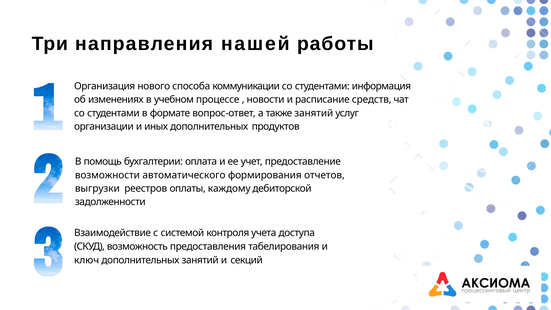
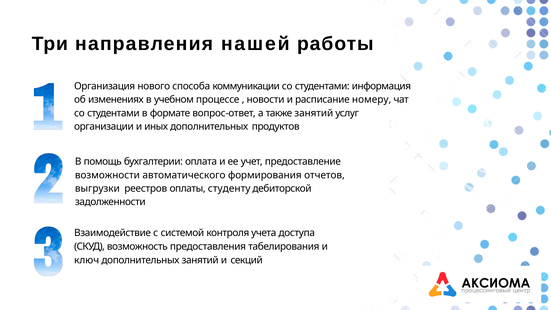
средств: средств -> номеру (372, 100)
каждому: каждому -> студенту (229, 188)
